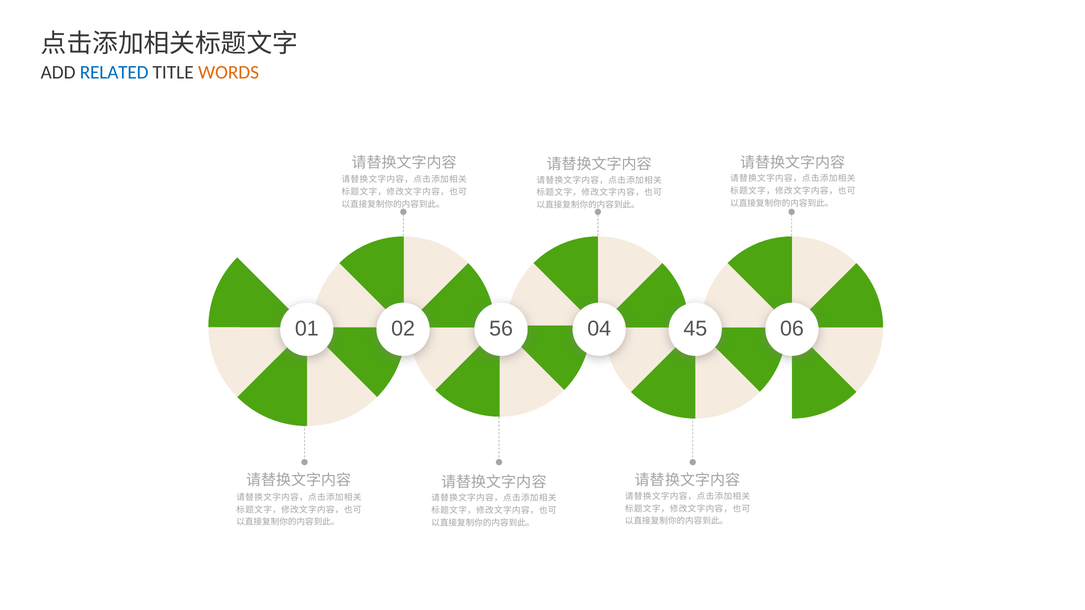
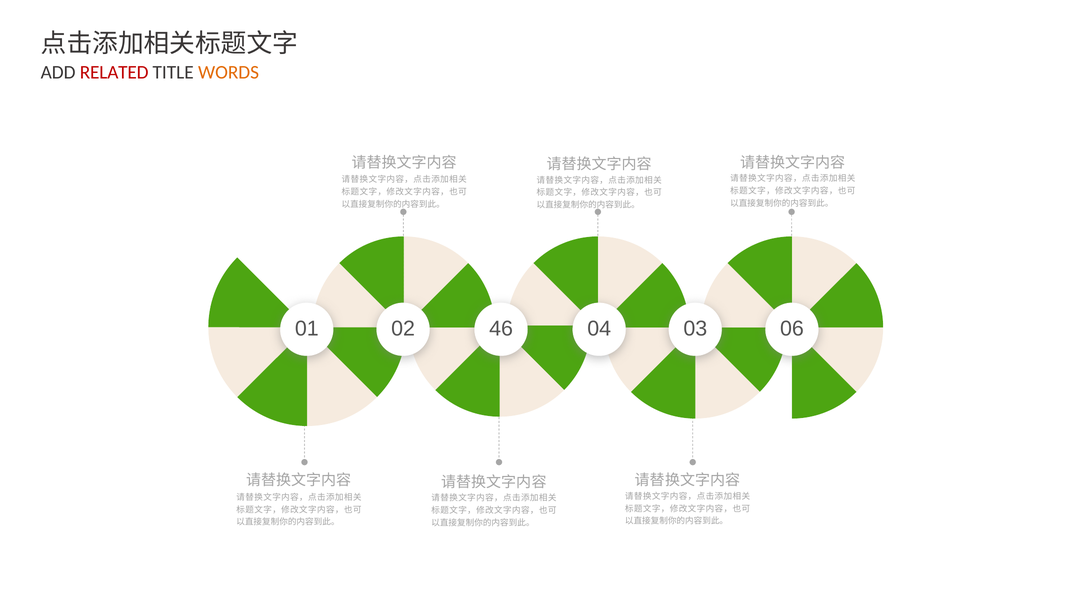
RELATED colour: blue -> red (114, 72)
56: 56 -> 46 (501, 329)
45: 45 -> 03 (695, 329)
